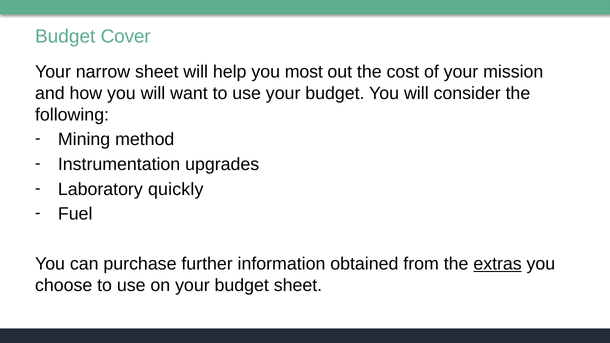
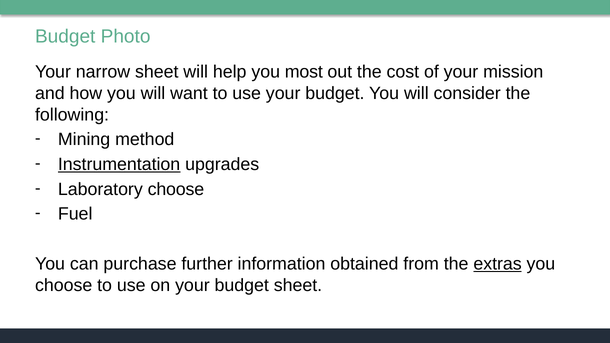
Cover: Cover -> Photo (126, 37)
Instrumentation underline: none -> present (119, 164)
Laboratory quickly: quickly -> choose (176, 189)
